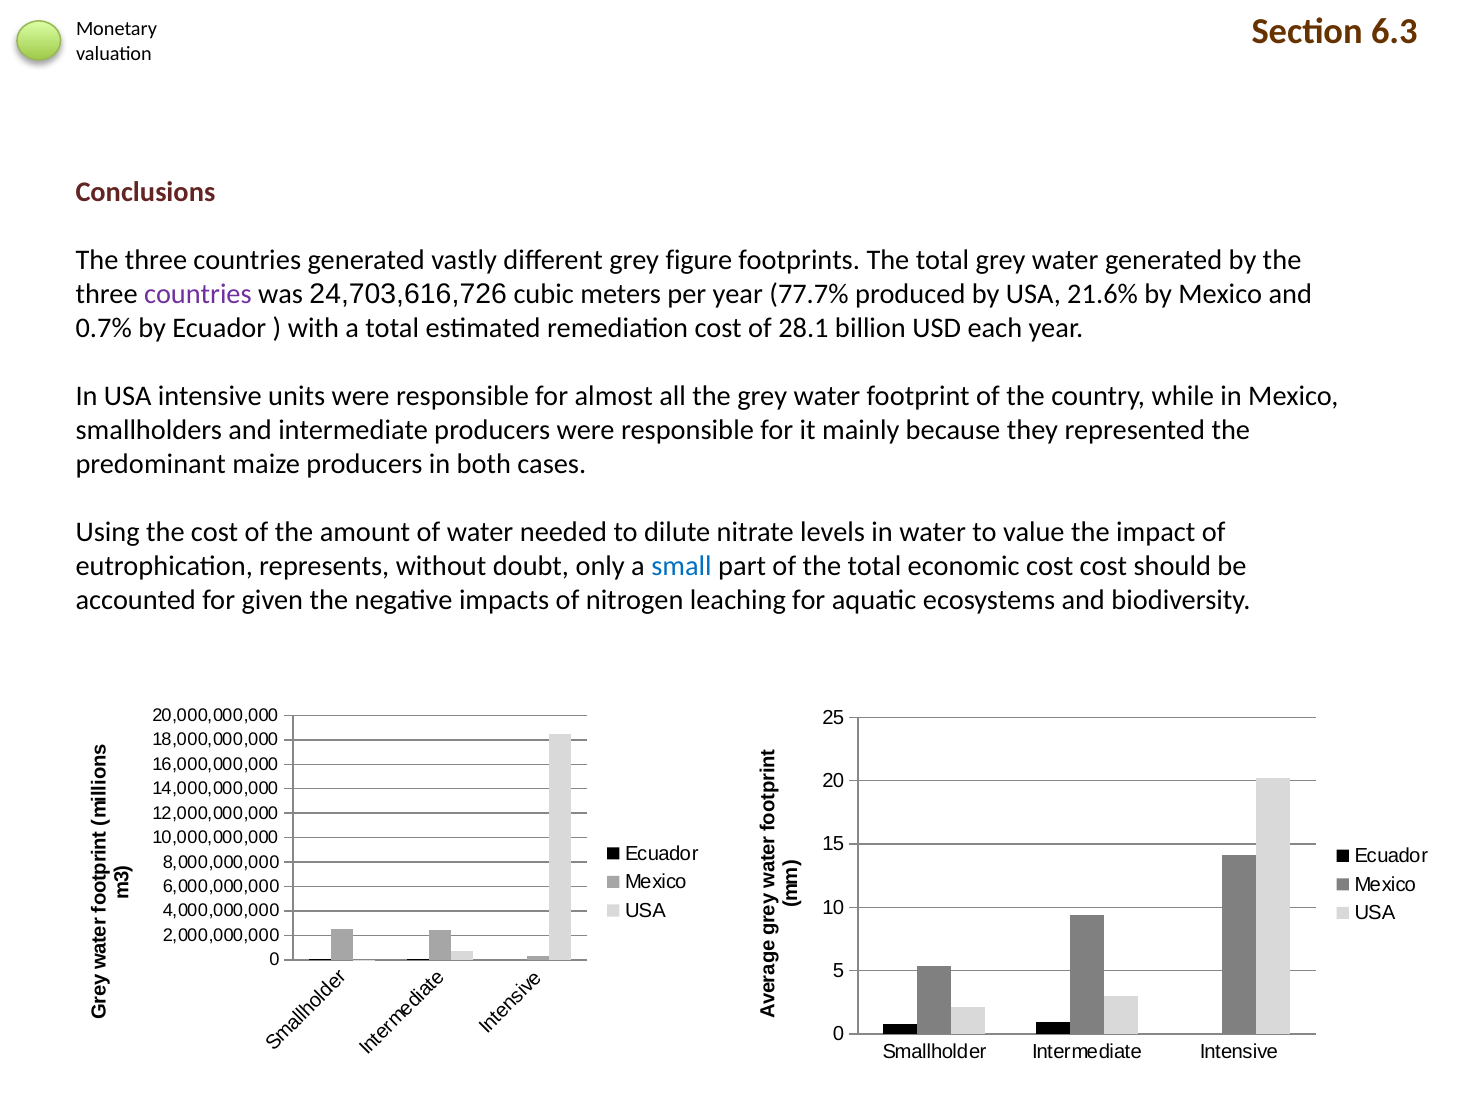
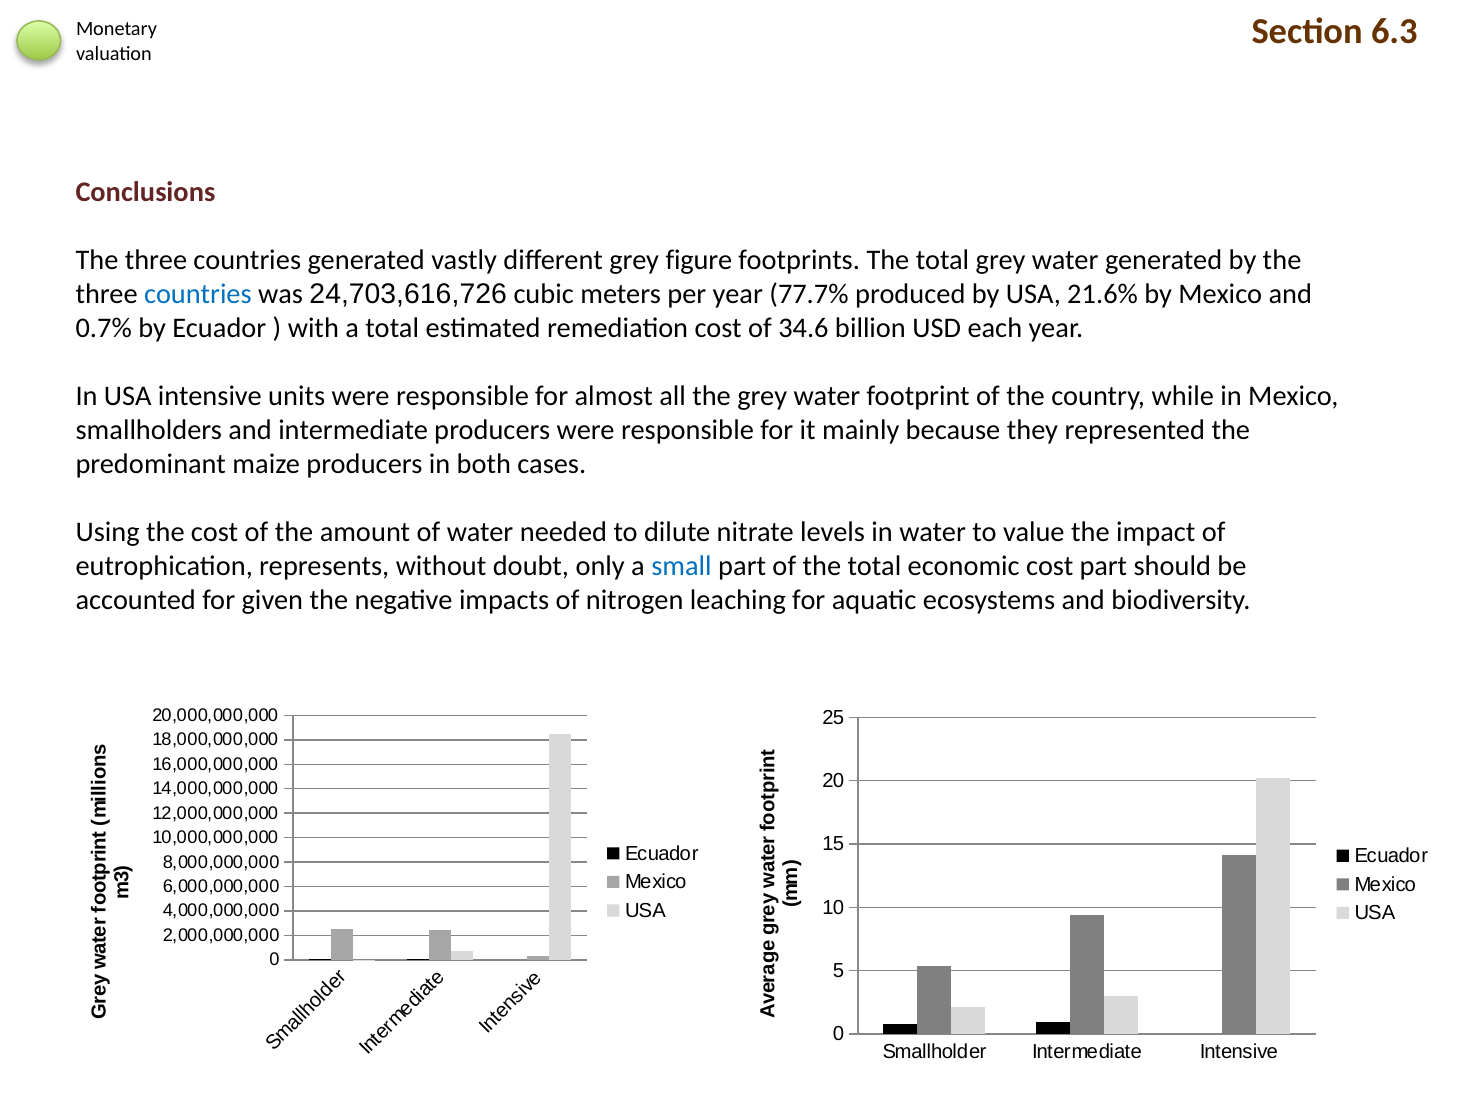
countries colour: purple -> blue (198, 294)
28.1: 28.1 -> 34.6 (803, 328)
cost cost: cost -> part (1103, 567)
